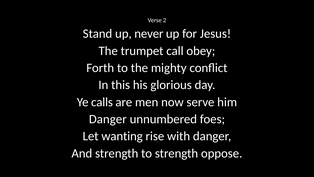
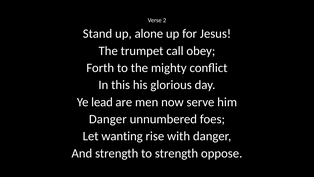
never: never -> alone (149, 34)
calls: calls -> lead (102, 102)
